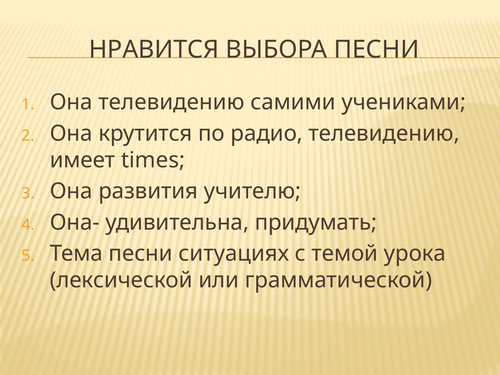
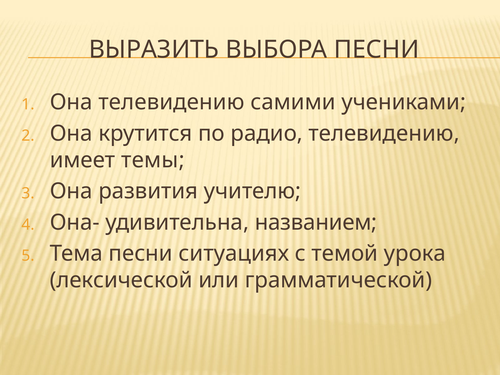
НРАВИТСЯ: НРАВИТСЯ -> ВЫРАЗИТЬ (154, 50)
times: times -> темы (153, 160)
придумать: придумать -> названием (316, 222)
